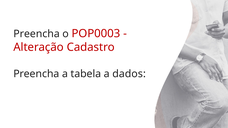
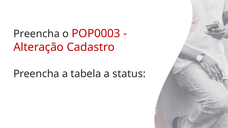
dados: dados -> status (129, 74)
